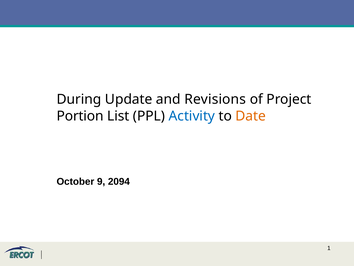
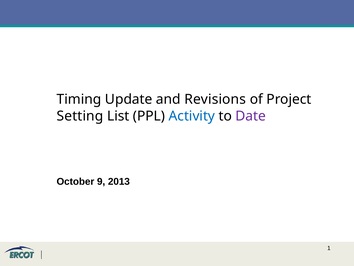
During: During -> Timing (79, 99)
Portion: Portion -> Setting (80, 116)
Date colour: orange -> purple (251, 116)
2094: 2094 -> 2013 (119, 181)
